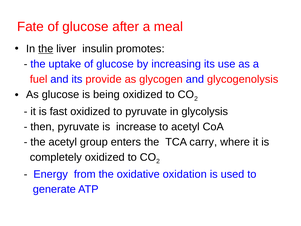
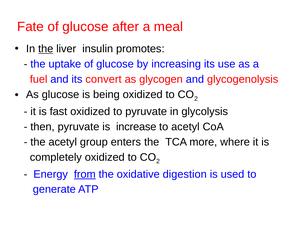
provide: provide -> convert (104, 79)
carry: carry -> more (203, 142)
from underline: none -> present (85, 174)
oxidation: oxidation -> digestion (185, 174)
